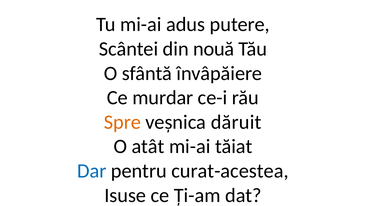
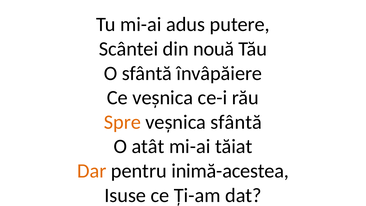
Ce murdar: murdar -> veșnica (163, 98)
veșnica dăruit: dăruit -> sfântă (236, 122)
Dar colour: blue -> orange (92, 171)
curat-acestea: curat-acestea -> inimă-acestea (230, 171)
